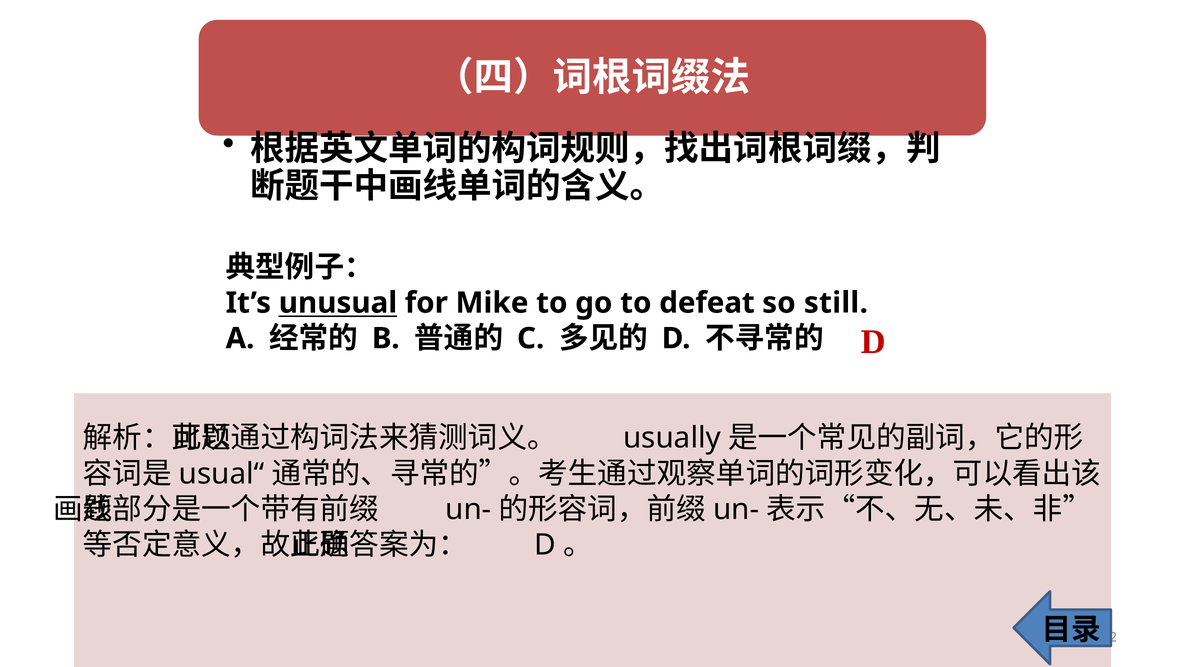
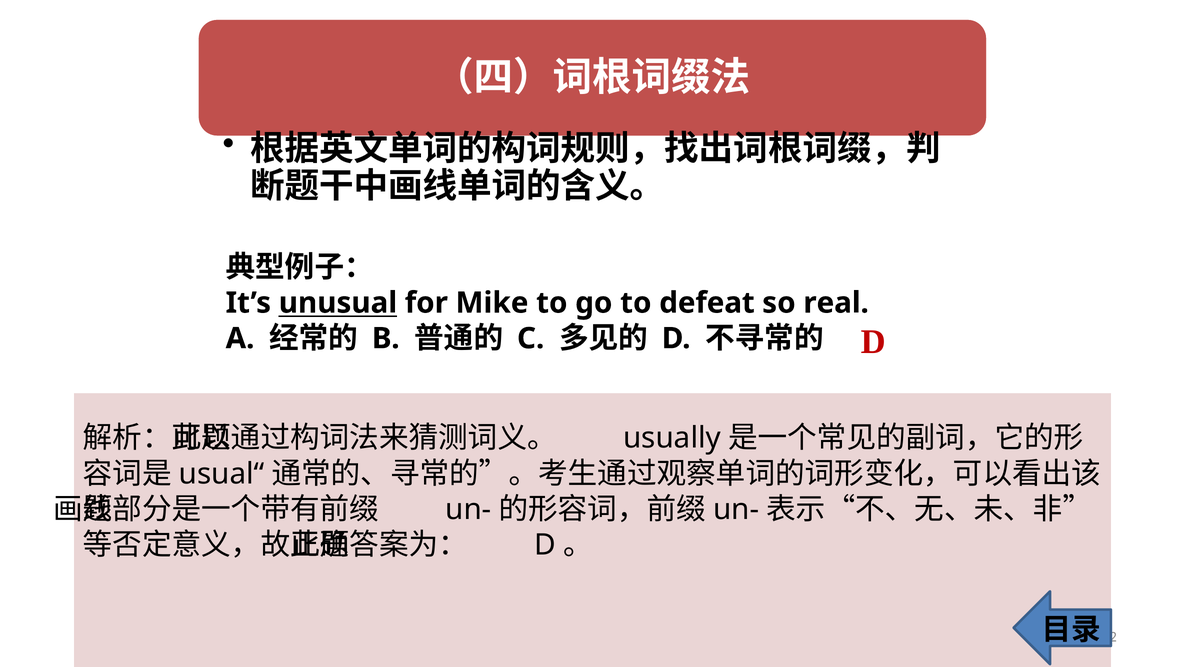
still: still -> real (836, 303)
